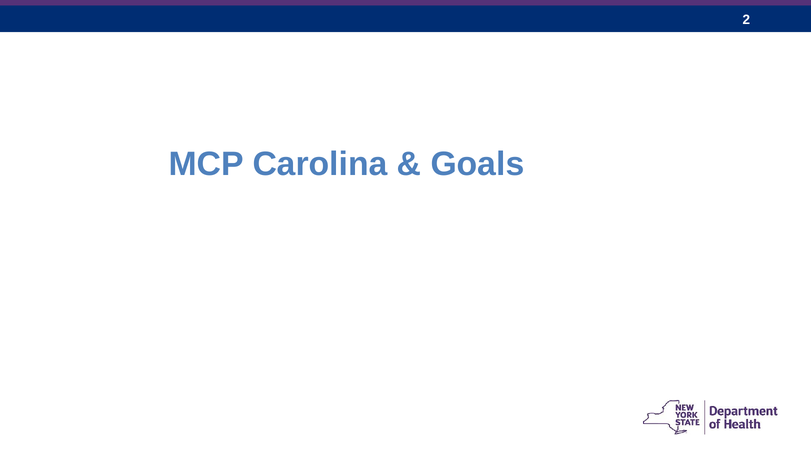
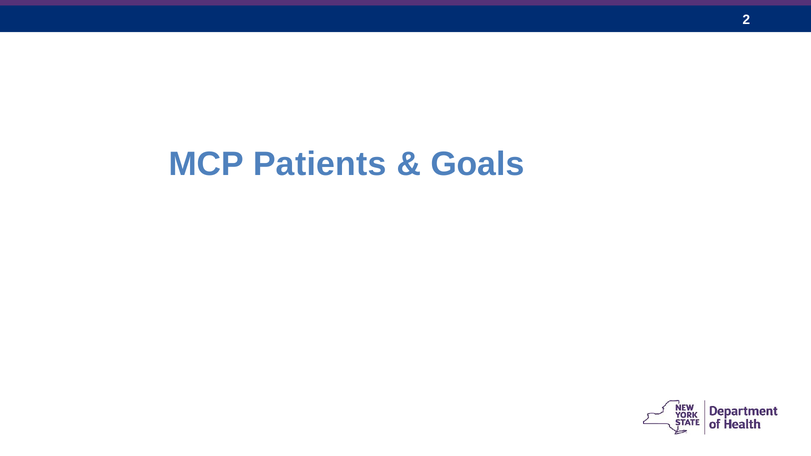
Carolina: Carolina -> Patients (320, 164)
